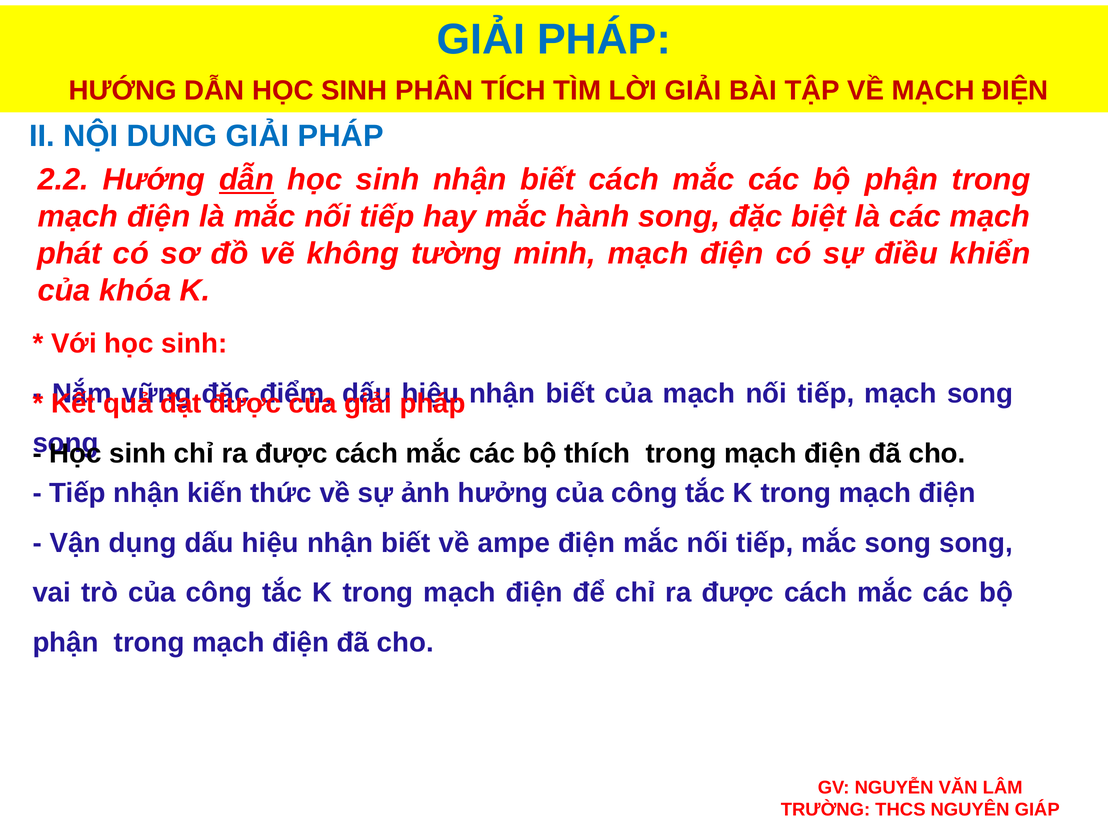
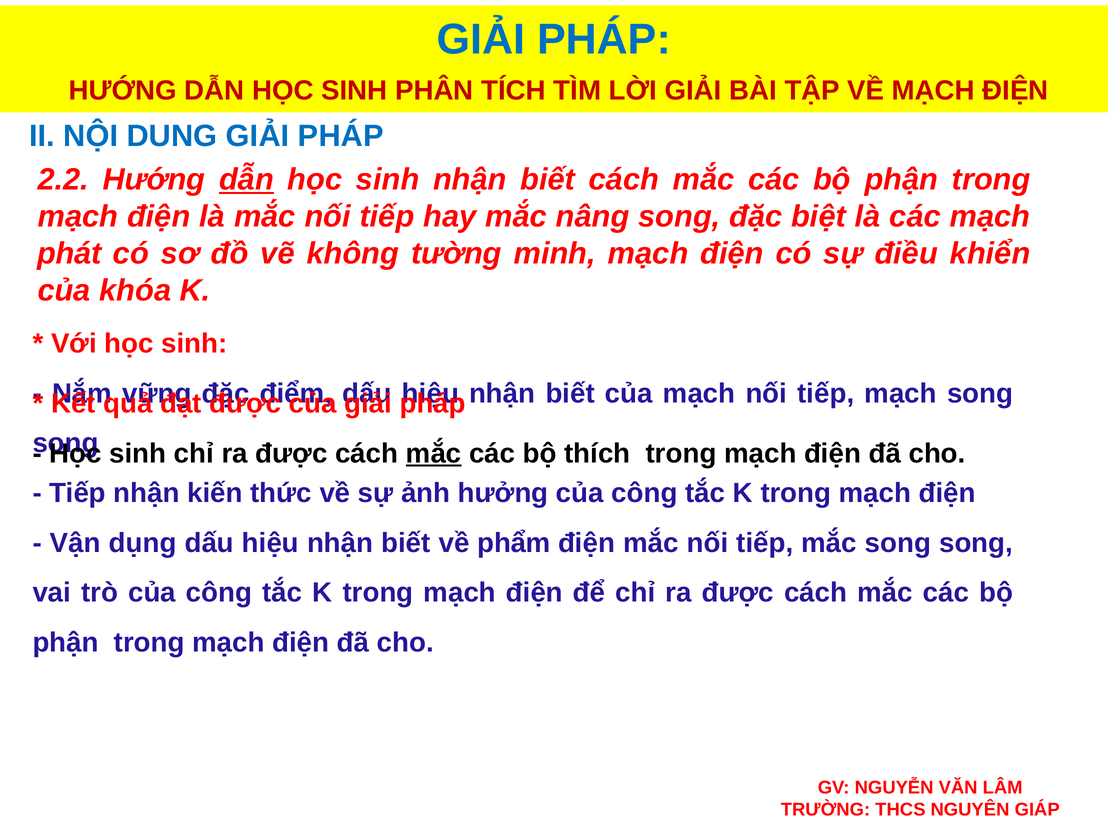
hành: hành -> nâng (593, 217)
mắc underline: none -> present (434, 454)
ampe: ampe -> phẩm (514, 543)
